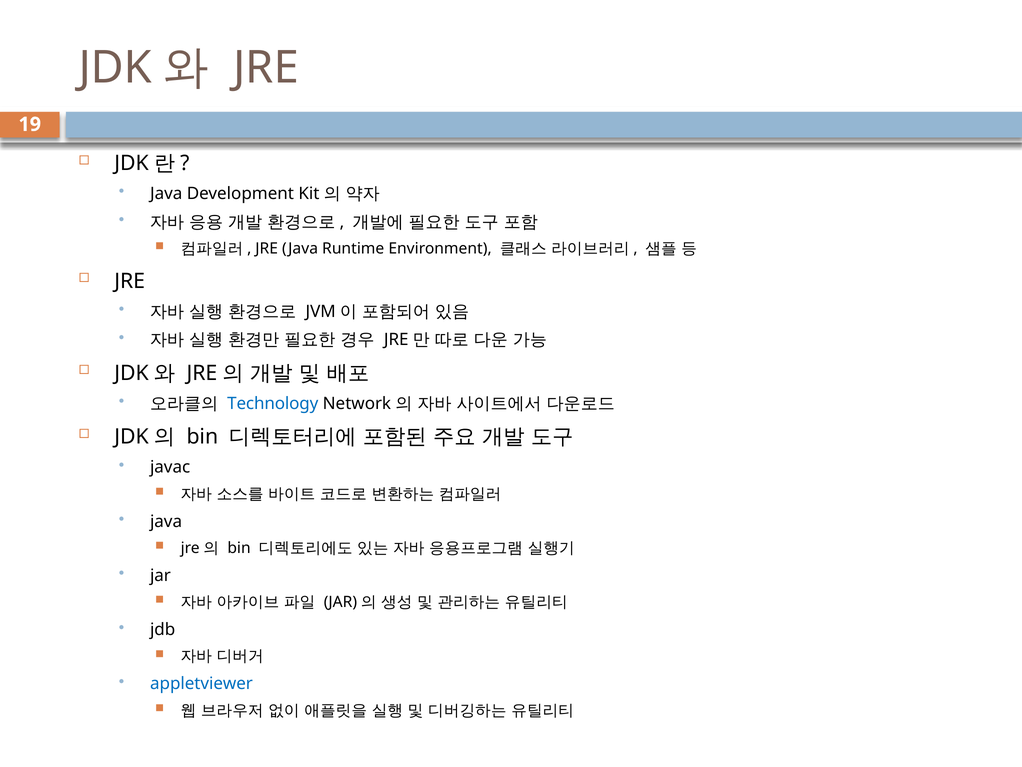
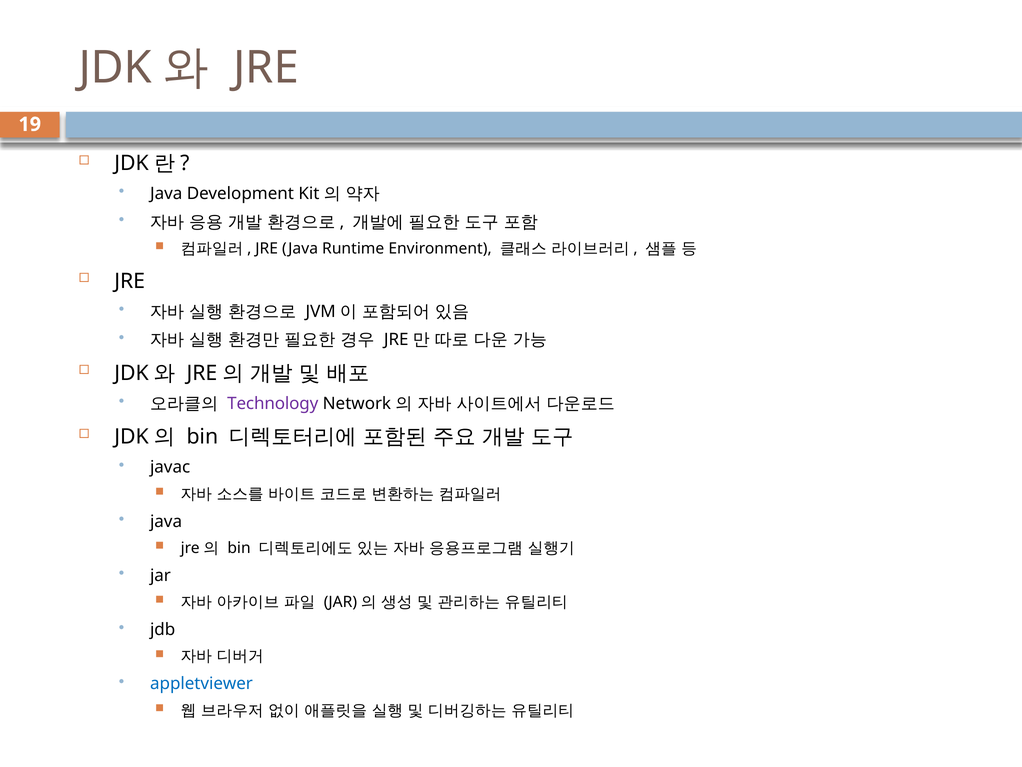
Technology colour: blue -> purple (273, 403)
